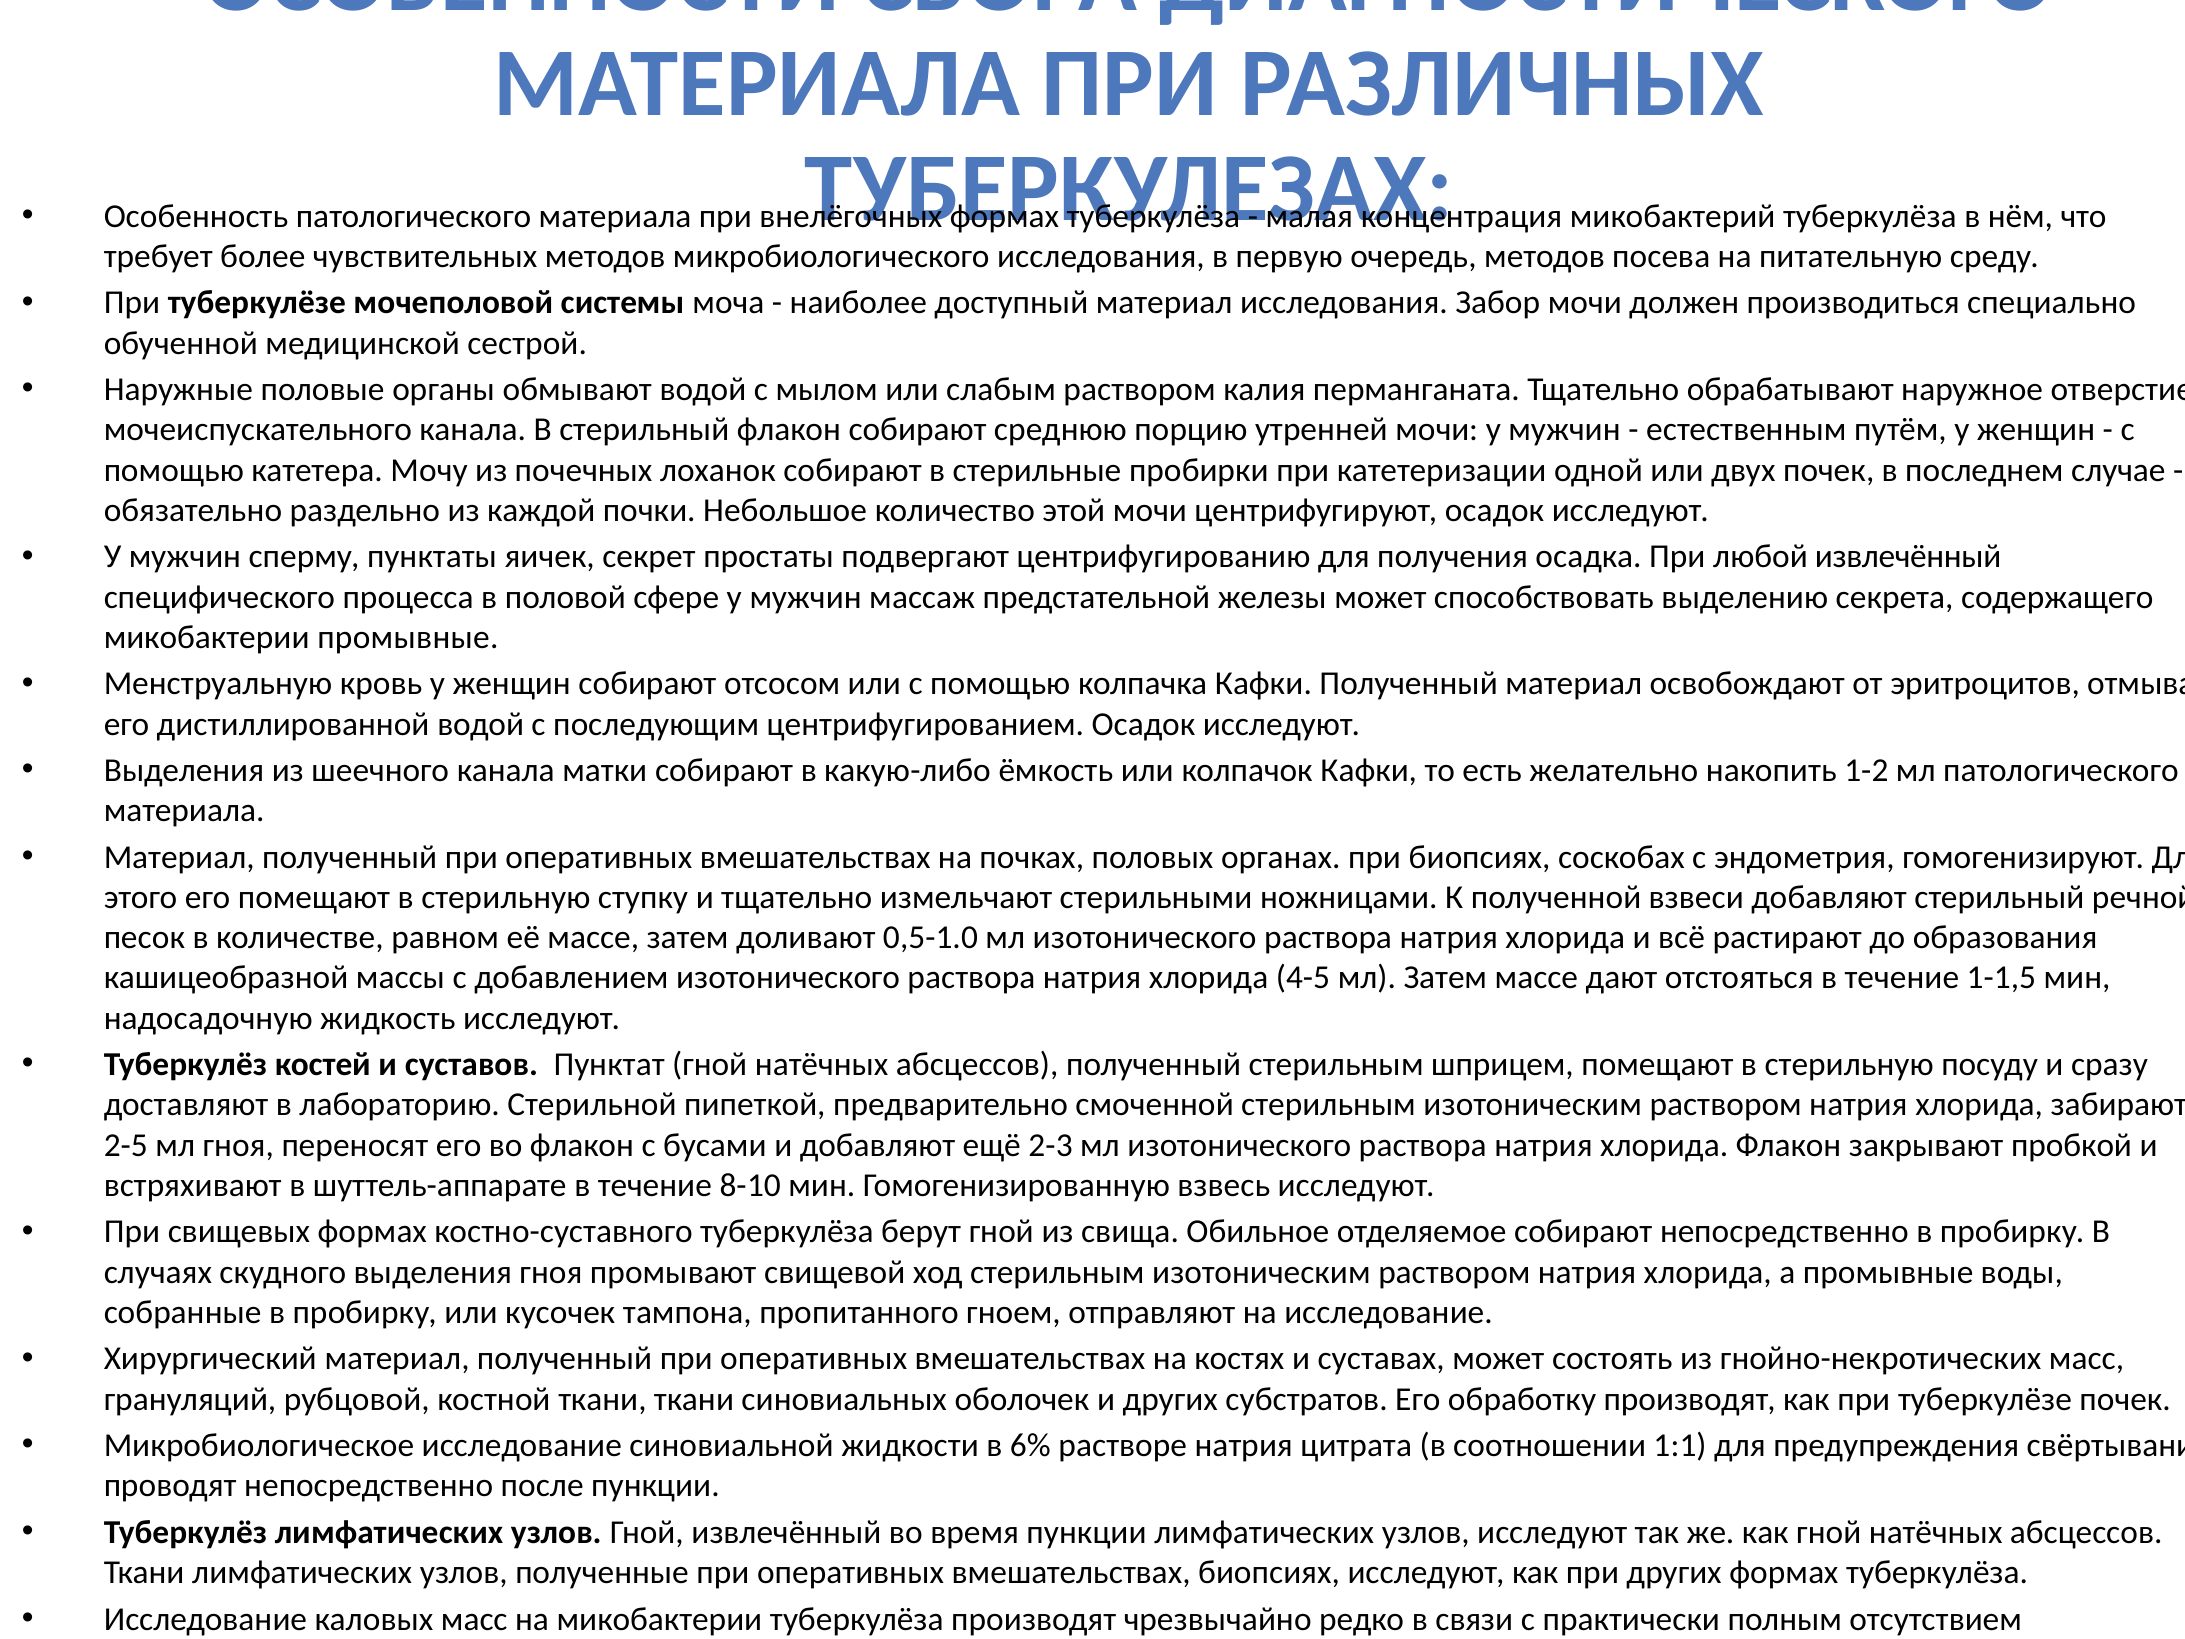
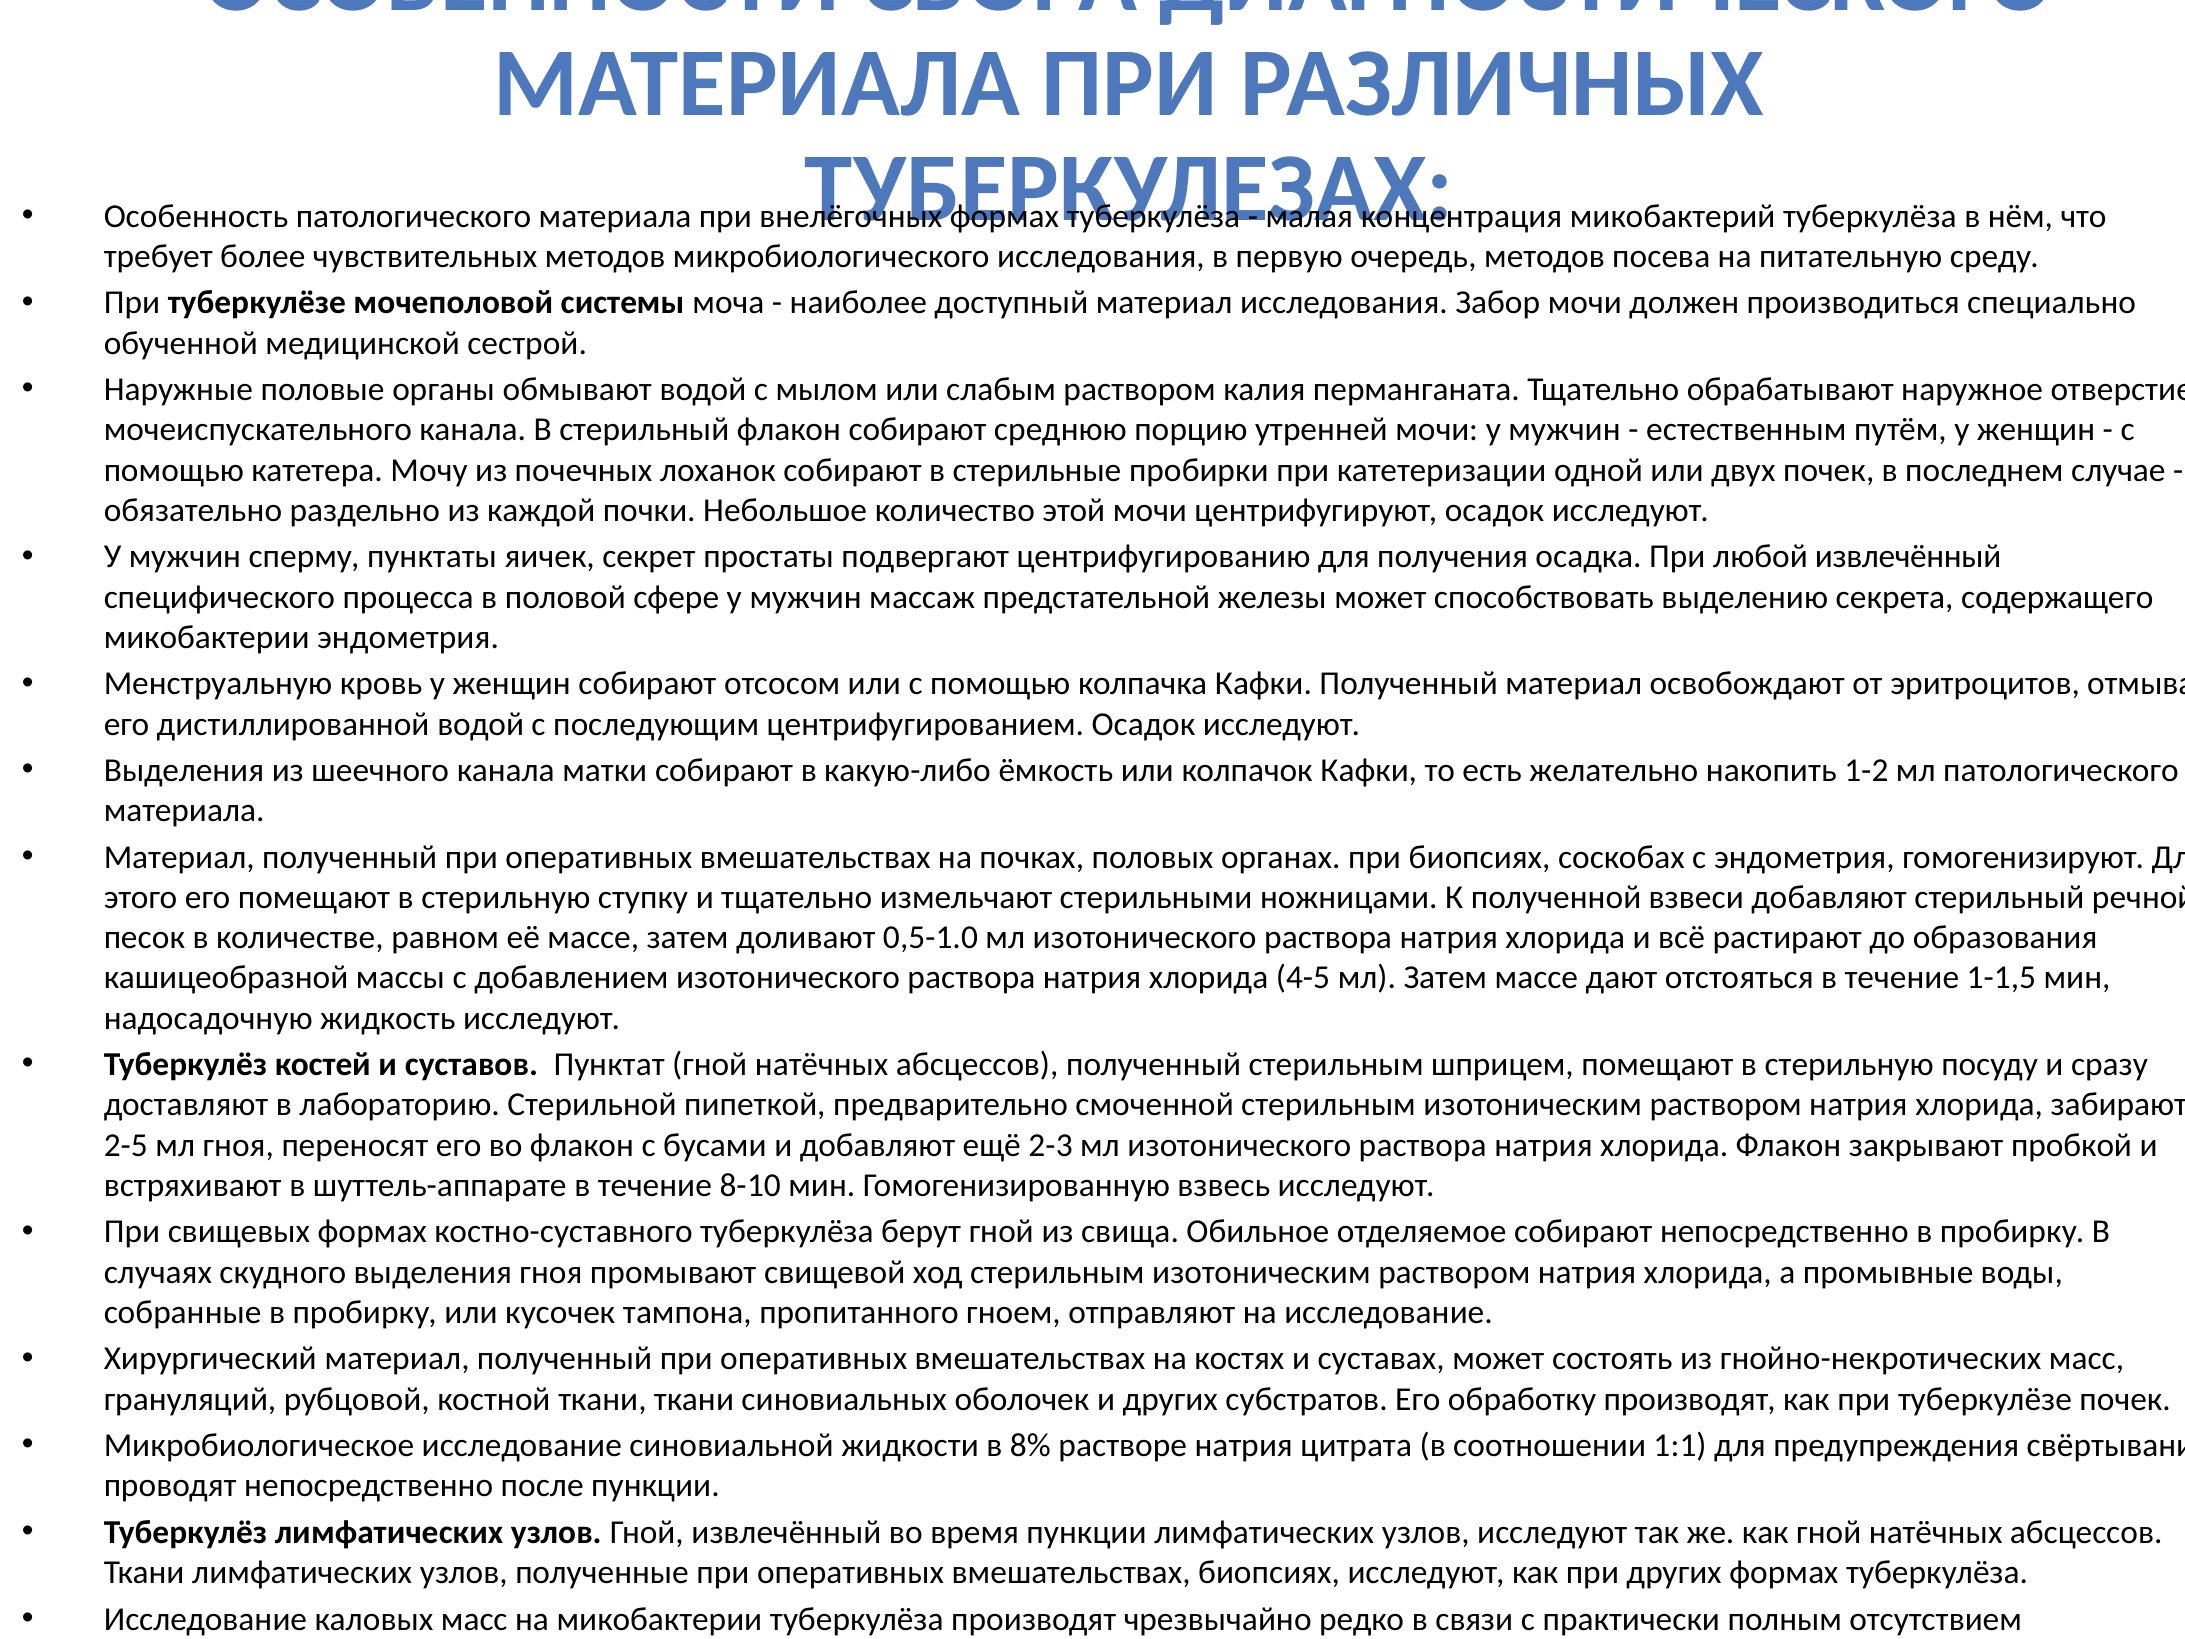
микобактерии промывные: промывные -> эндометрия (408, 637)
6%: 6% -> 8% (1030, 1446)
